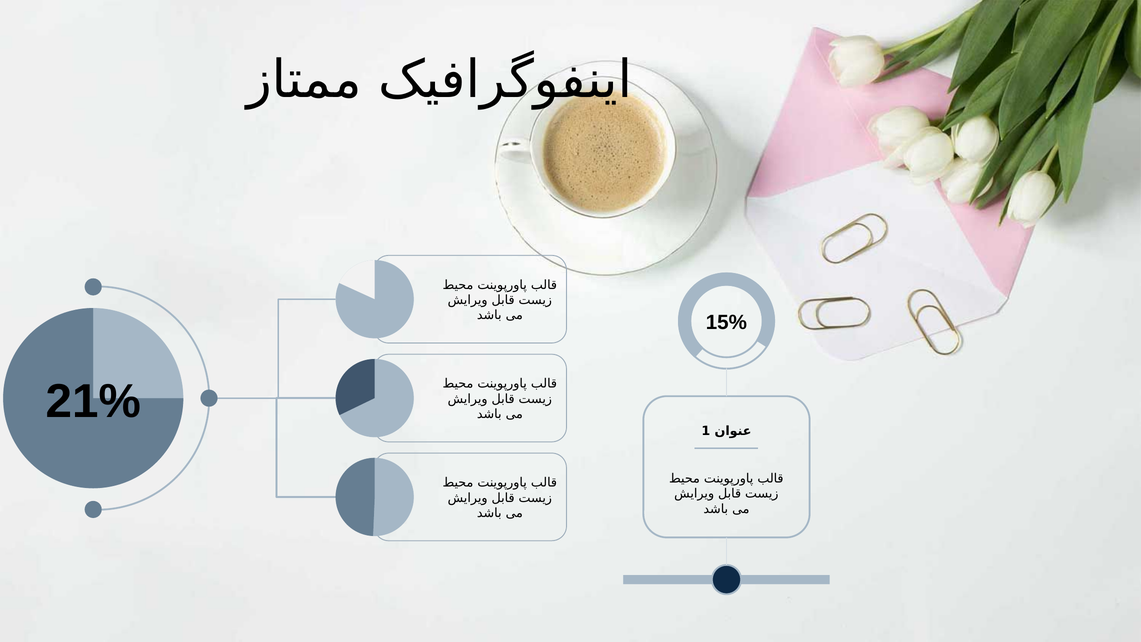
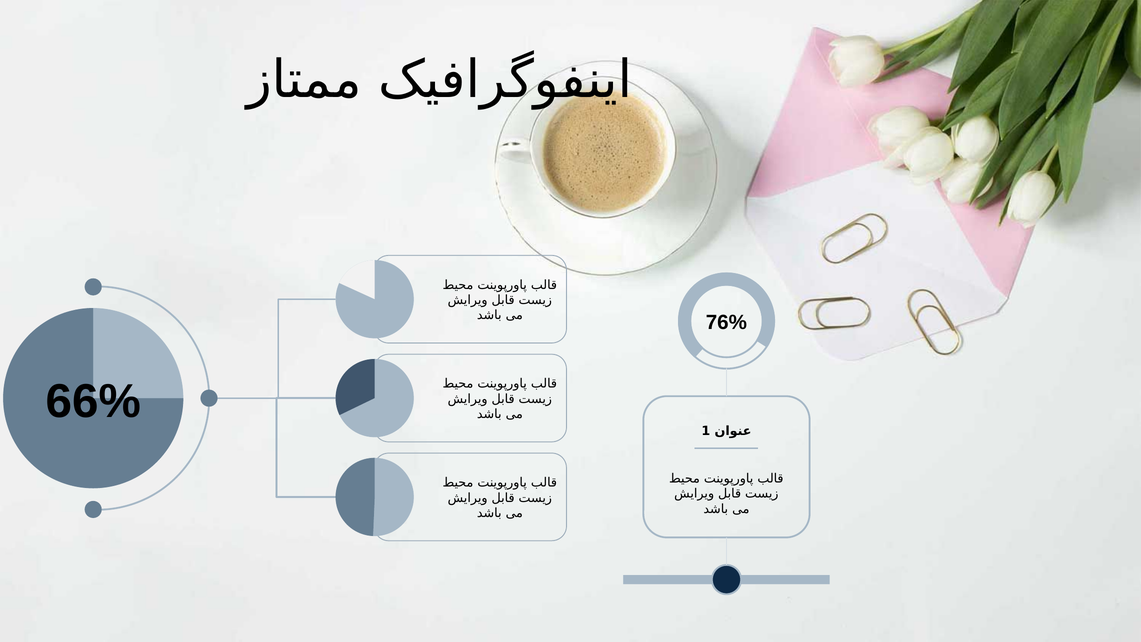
15%: 15% -> 76% (726, 322)
21%: 21% -> 66% (93, 401)
